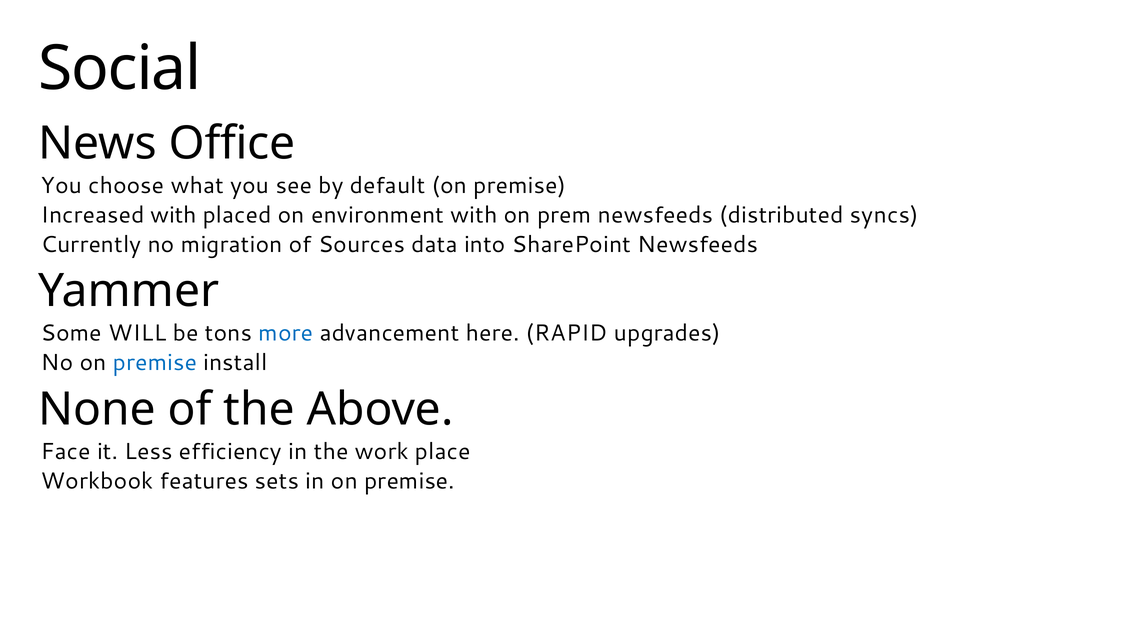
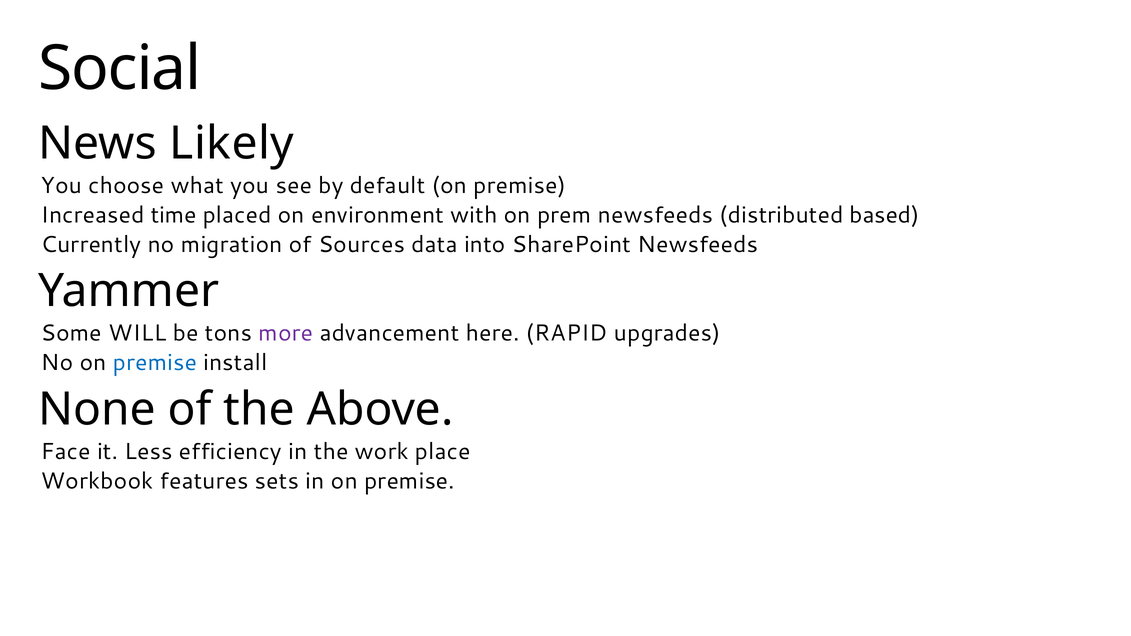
Office: Office -> Likely (232, 143)
Increased with: with -> time (174, 215)
syncs: syncs -> based (884, 215)
more colour: blue -> purple (286, 333)
